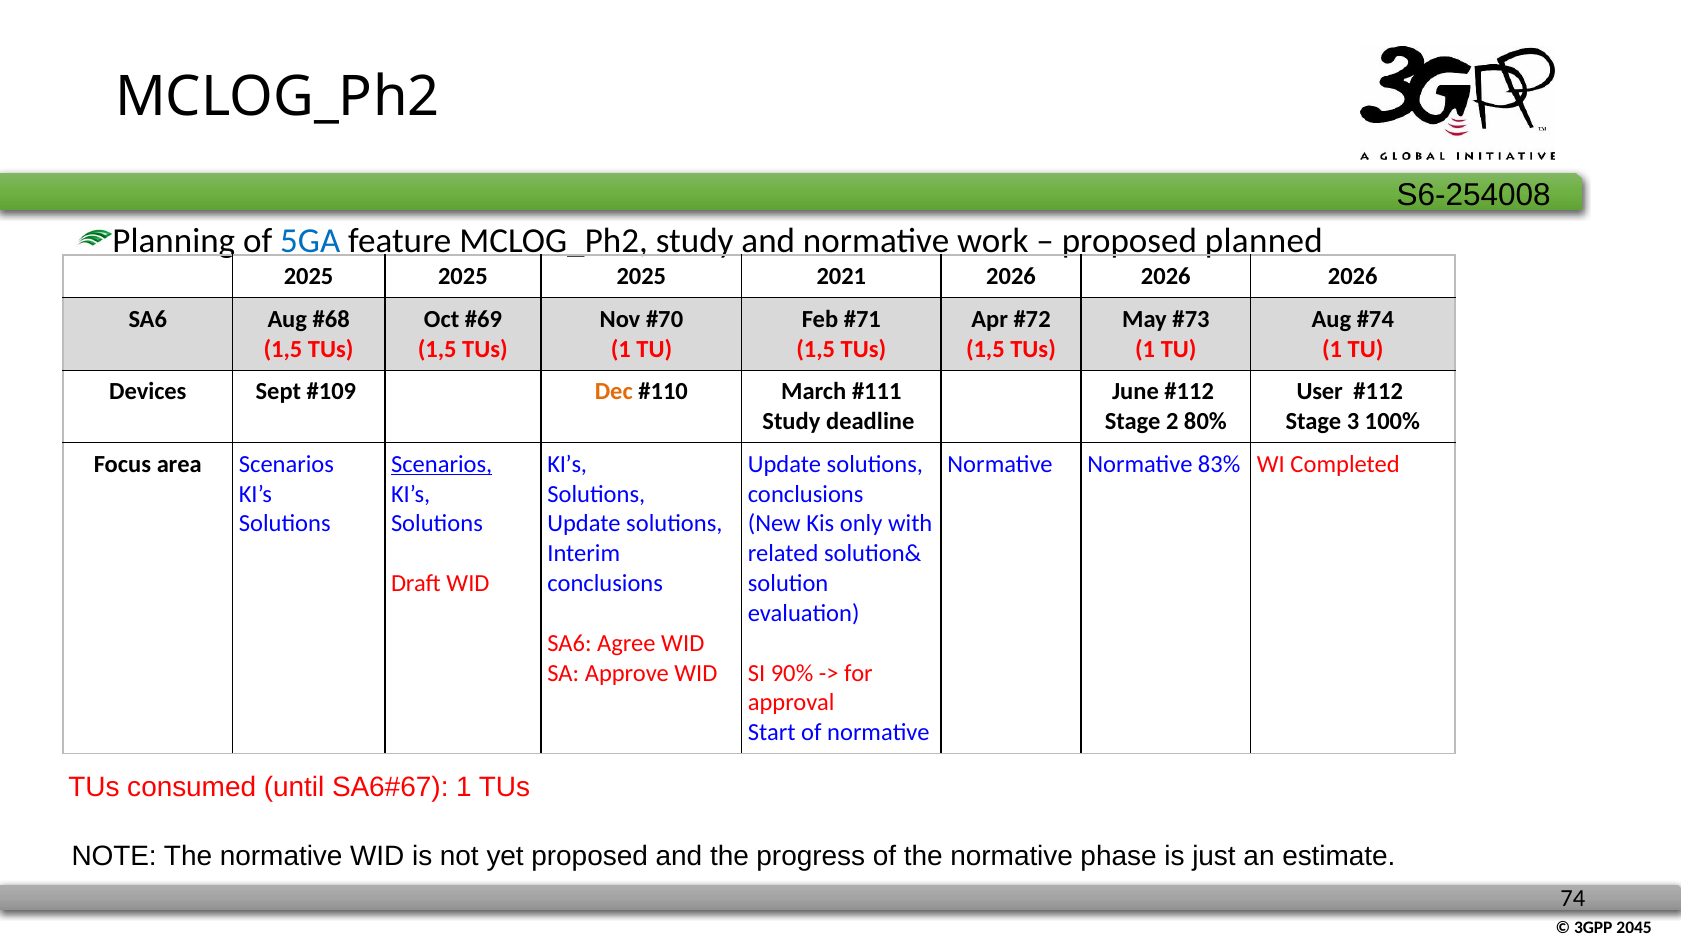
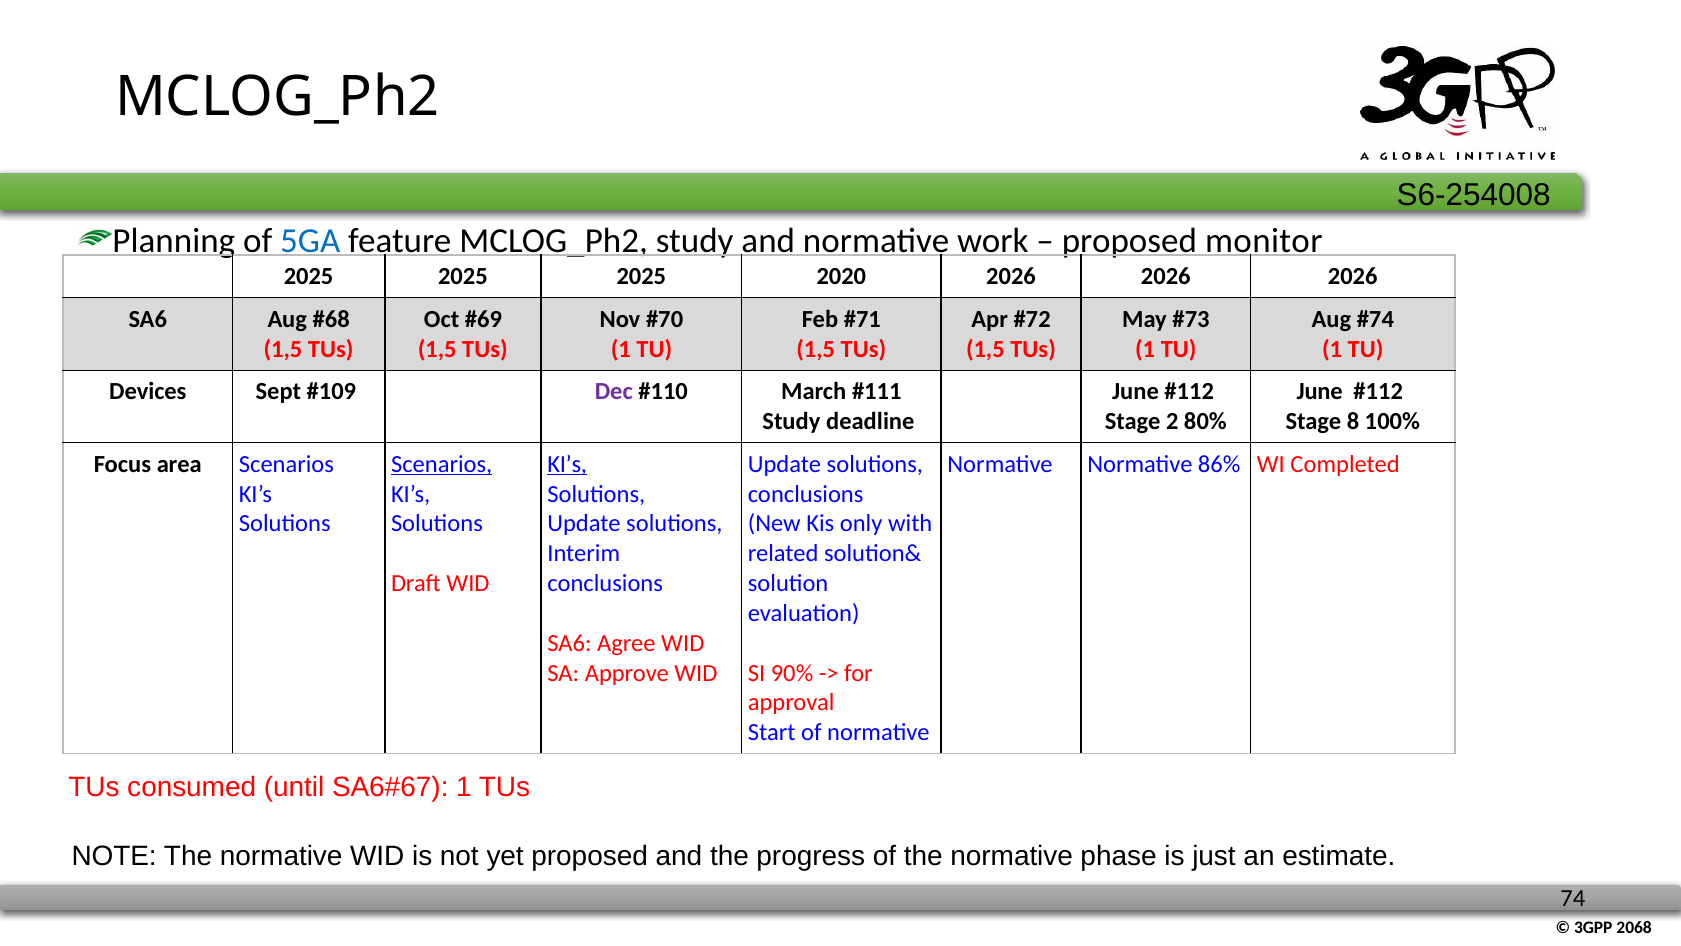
planned: planned -> monitor (1264, 241)
2021: 2021 -> 2020 (841, 277)
Dec colour: orange -> purple (614, 392)
User: User -> June (1320, 392)
3: 3 -> 8 (1353, 422)
KI’s underline: none -> present (567, 464)
83%: 83% -> 86% (1219, 464)
2045: 2045 -> 2068 (1634, 927)
